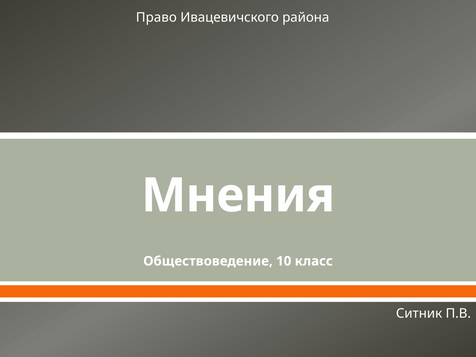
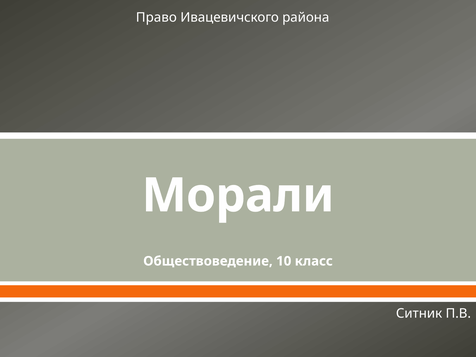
Мнения: Мнения -> Морали (238, 196)
